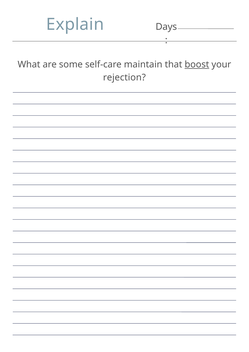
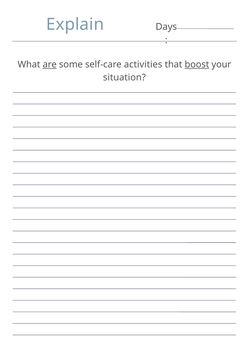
are underline: none -> present (50, 65)
maintain: maintain -> activities (143, 65)
rejection: rejection -> situation (124, 77)
